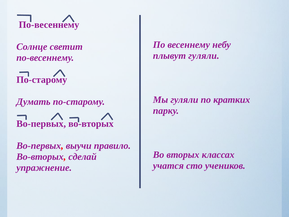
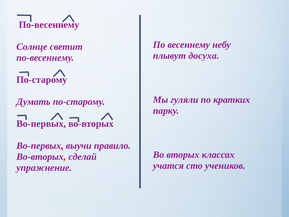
плывут гуляли: гуляли -> досуха (204, 56)
